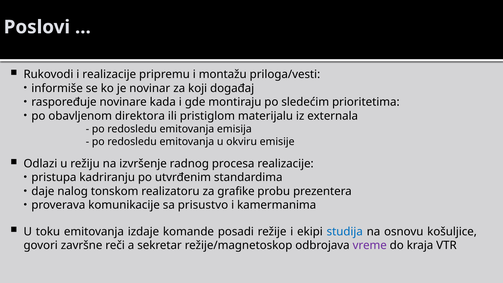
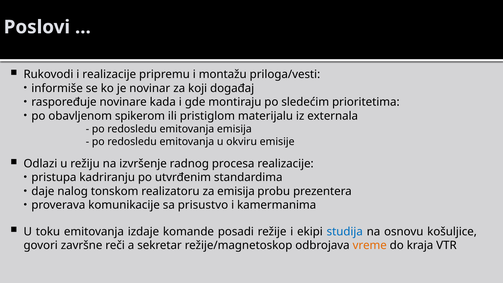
direktora: direktora -> spikerom (140, 116)
za grafike: grafike -> emisija (236, 191)
vreme colour: purple -> orange (370, 245)
